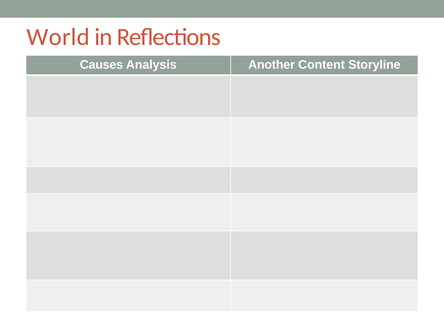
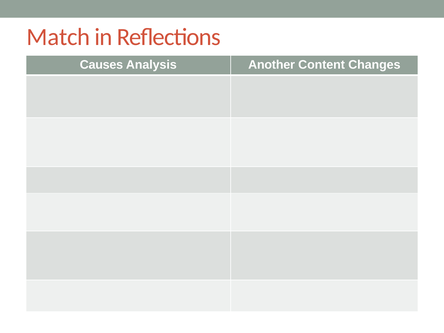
World: World -> Match (58, 37)
Storyline: Storyline -> Changes (374, 65)
